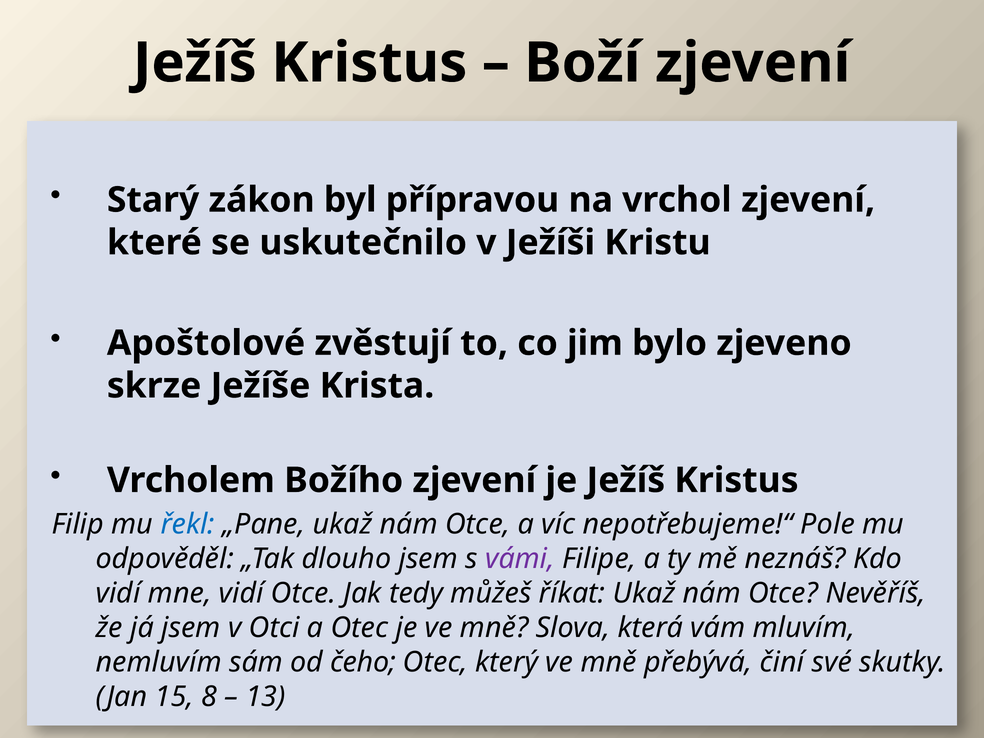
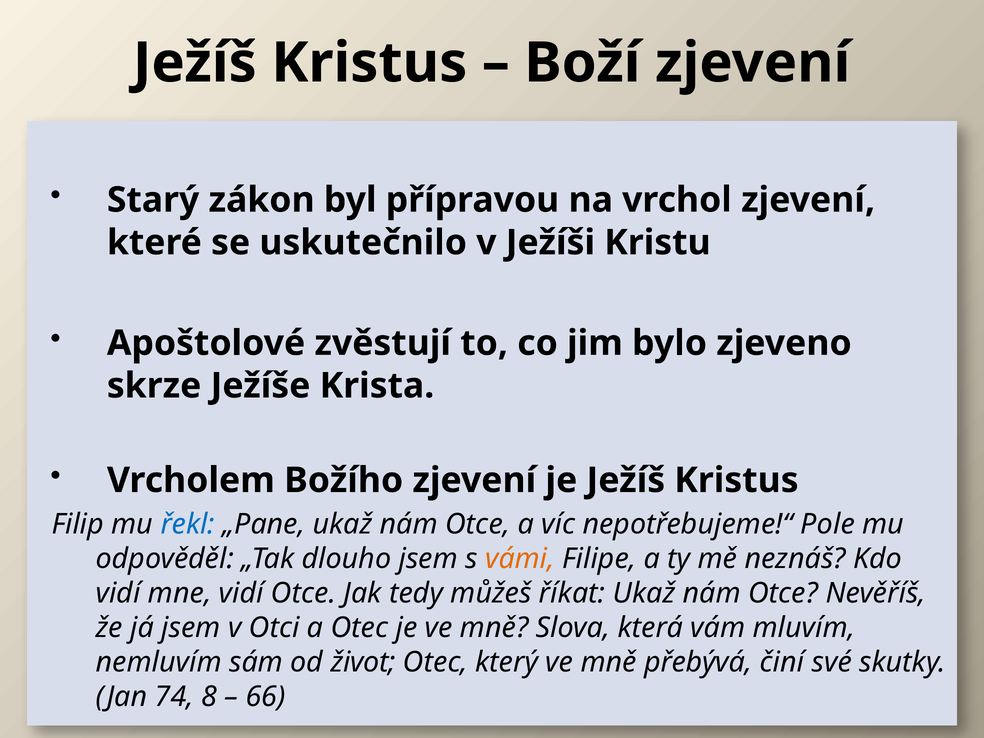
vámi colour: purple -> orange (520, 559)
čeho: čeho -> život (363, 662)
15: 15 -> 74 (174, 697)
13: 13 -> 66 (266, 697)
